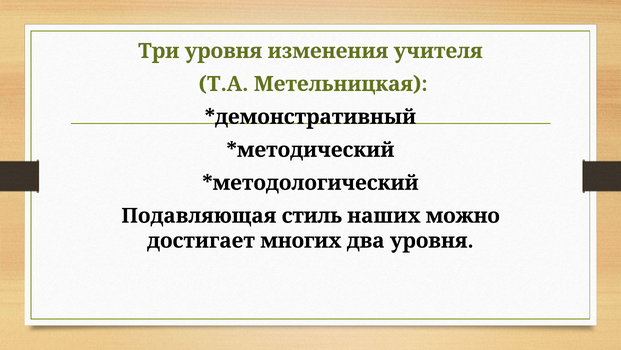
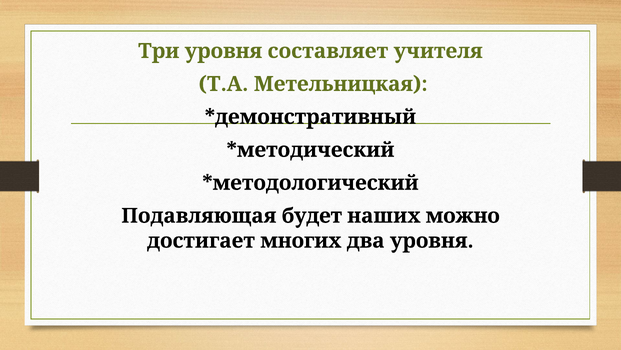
изменения: изменения -> составляет (328, 51)
стиль: стиль -> будет (312, 215)
